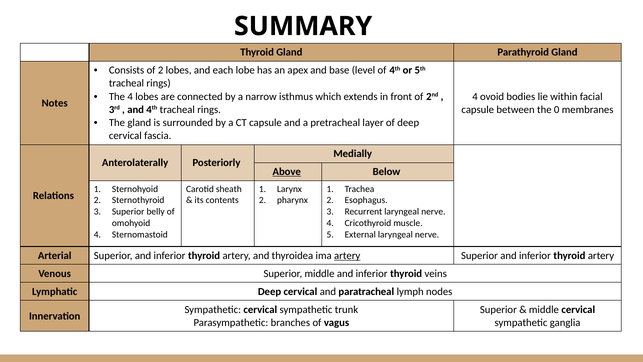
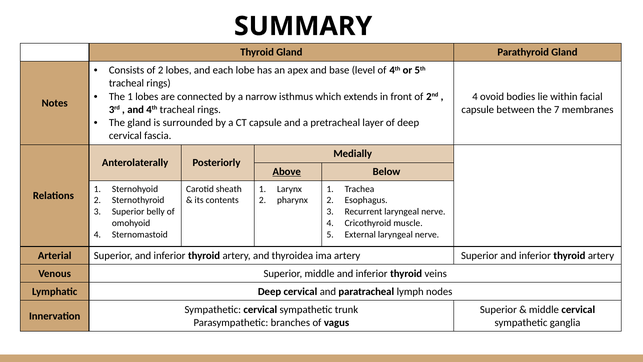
The 4: 4 -> 1 (130, 96)
0: 0 -> 7 (557, 110)
artery underline: present -> none (347, 255)
